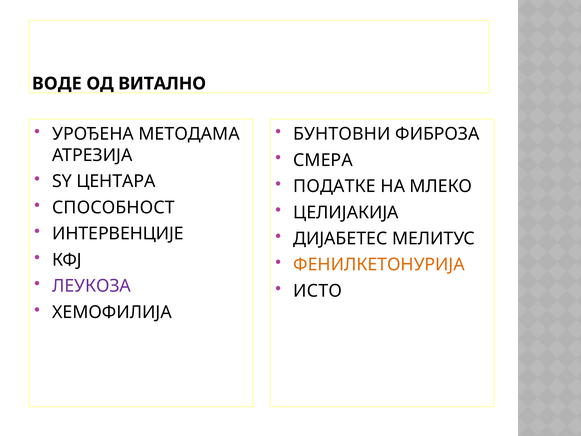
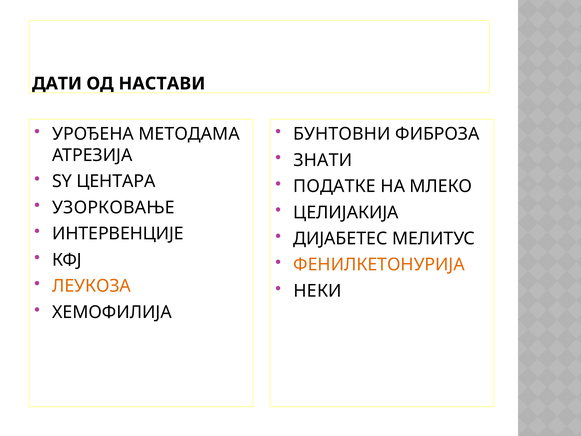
ВОДЕ: ВОДЕ -> ДАТИ (57, 84)
ВИТАЛНО: ВИТАЛНО -> НАСТАВИ (162, 84)
СМЕРА: СМЕРА -> ЗНАТИ (323, 160)
СПОСОБНОСТ: СПОСОБНОСТ -> УЗОРКОВАЊЕ (113, 208)
ЛЕУКОЗА colour: purple -> orange (92, 286)
ИСТО: ИСТО -> НЕКИ (318, 291)
